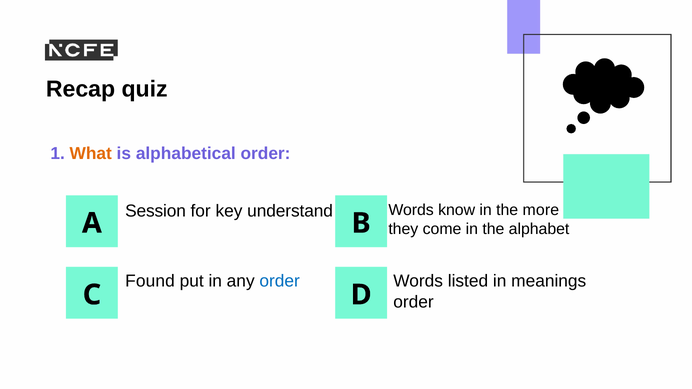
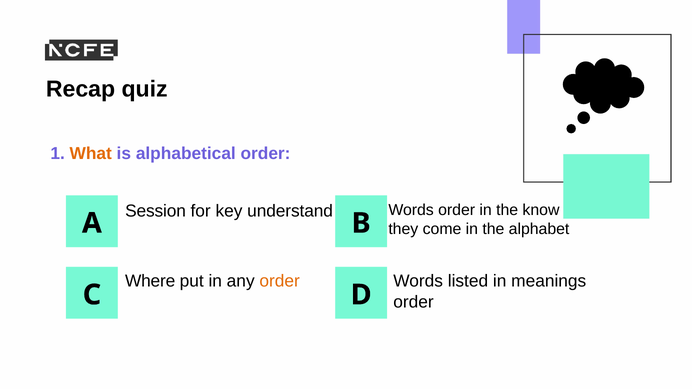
Words know: know -> order (457, 210)
more: more -> know (541, 210)
Found: Found -> Where (150, 281)
order colour: blue -> orange (280, 281)
